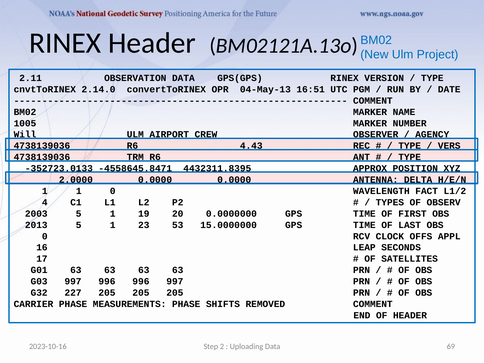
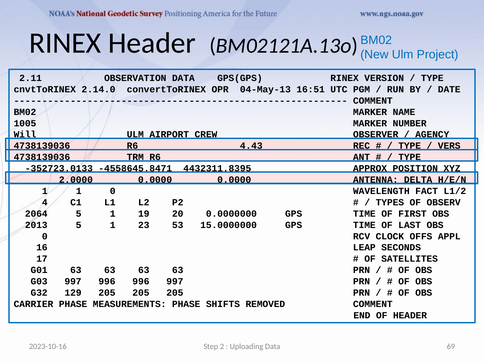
2003: 2003 -> 2064 (36, 214)
227: 227 -> 129 (73, 293)
